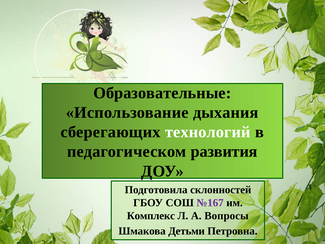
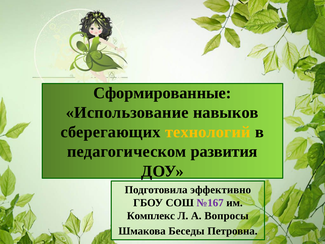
Образовательные: Образовательные -> Сформированные (162, 93)
дыхания: дыхания -> навыков (226, 112)
технологий colour: white -> yellow (208, 132)
склонностей: склонностей -> эффективно (221, 190)
Детьми: Детьми -> Беседы (186, 231)
